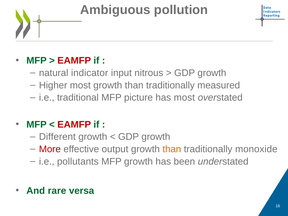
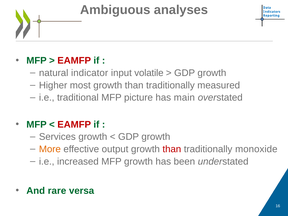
pollution: pollution -> analyses (181, 10)
nitrous: nitrous -> volatile (149, 73)
has most: most -> main (184, 98)
Different: Different -> Services (57, 137)
More colour: red -> orange (50, 149)
than colour: orange -> red (172, 149)
pollutants: pollutants -> increased (78, 161)
